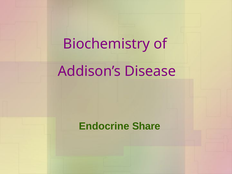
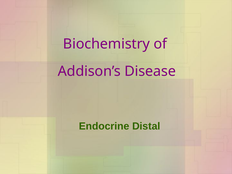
Share: Share -> Distal (146, 126)
